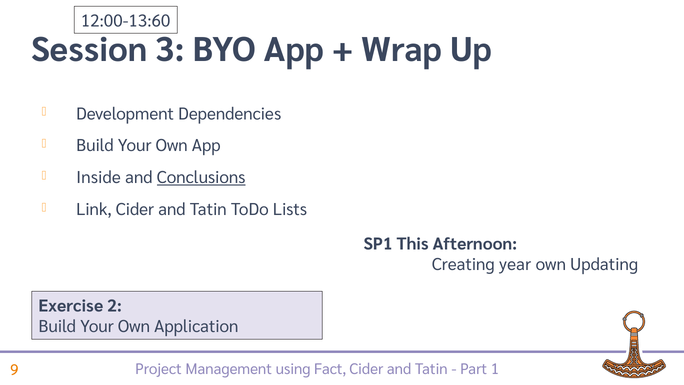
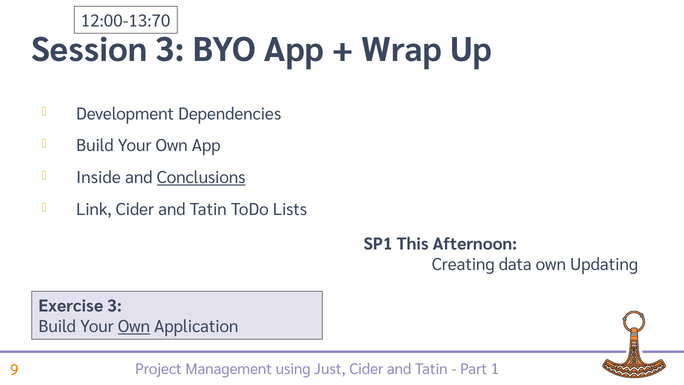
12:00-13:60: 12:00-13:60 -> 12:00-13:70 (126, 21)
year: year -> data (515, 265)
Exercise 2: 2 -> 3 (115, 306)
Own underline: none -> present (134, 327)
Fact: Fact -> Just (330, 369)
